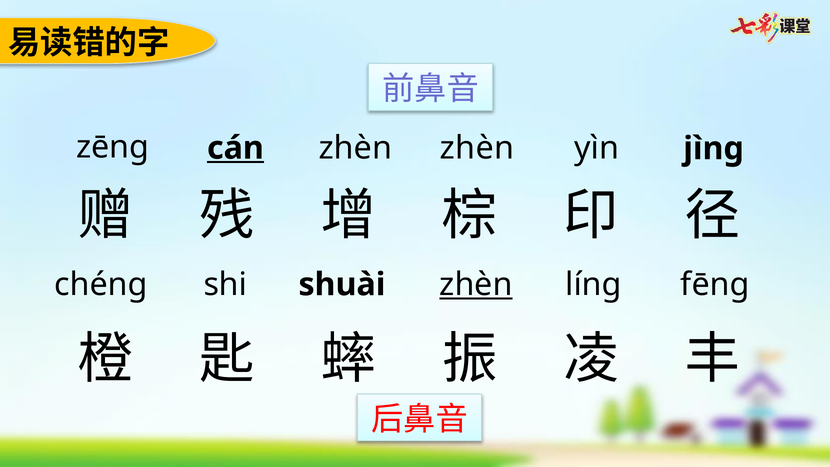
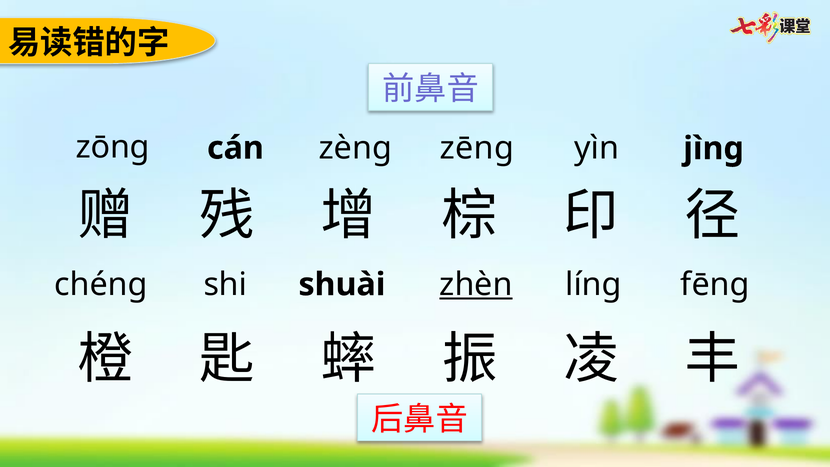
zēng: zēng -> zōng (113, 147)
zhèn: zhèn -> zèng (355, 148)
zhèn: zhèn -> zēng (477, 148)
cán underline: present -> none (235, 148)
